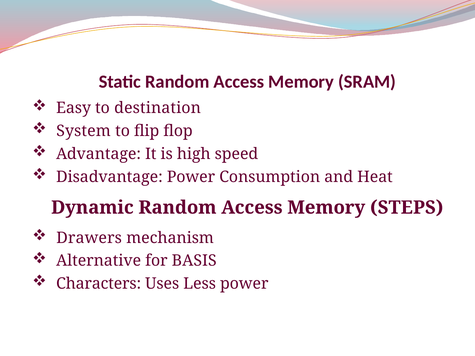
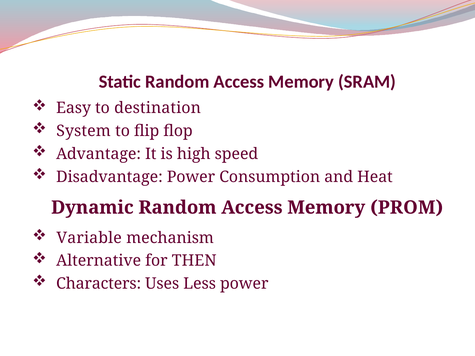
STEPS: STEPS -> PROM (407, 208)
Drawers: Drawers -> Variable (89, 238)
BASIS: BASIS -> THEN (194, 261)
